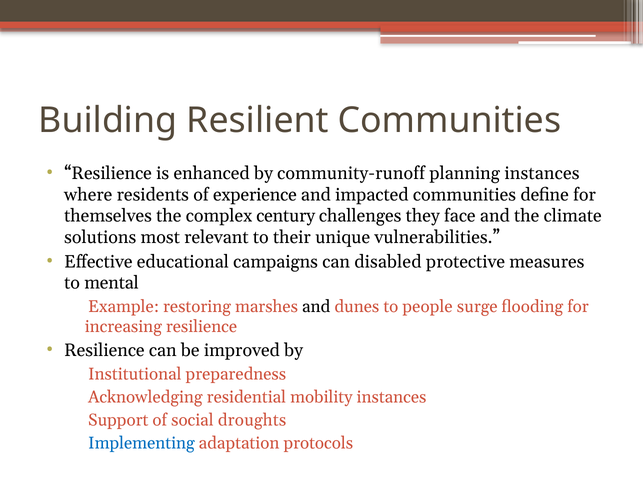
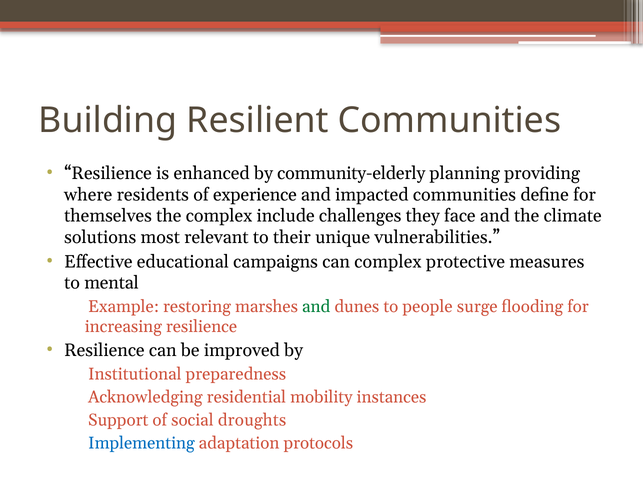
community-runoff: community-runoff -> community-elderly (351, 173)
planning instances: instances -> providing (542, 173)
century: century -> include (286, 216)
can disabled: disabled -> complex (388, 262)
and colour: black -> green (316, 307)
